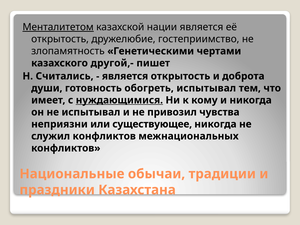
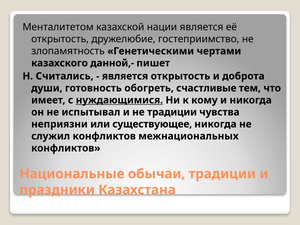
Менталитетом underline: present -> none (58, 27)
другой,-: другой,- -> данной,- (112, 63)
обогреть испытывал: испытывал -> счастливые (206, 88)
не привозил: привозил -> традиции (172, 112)
